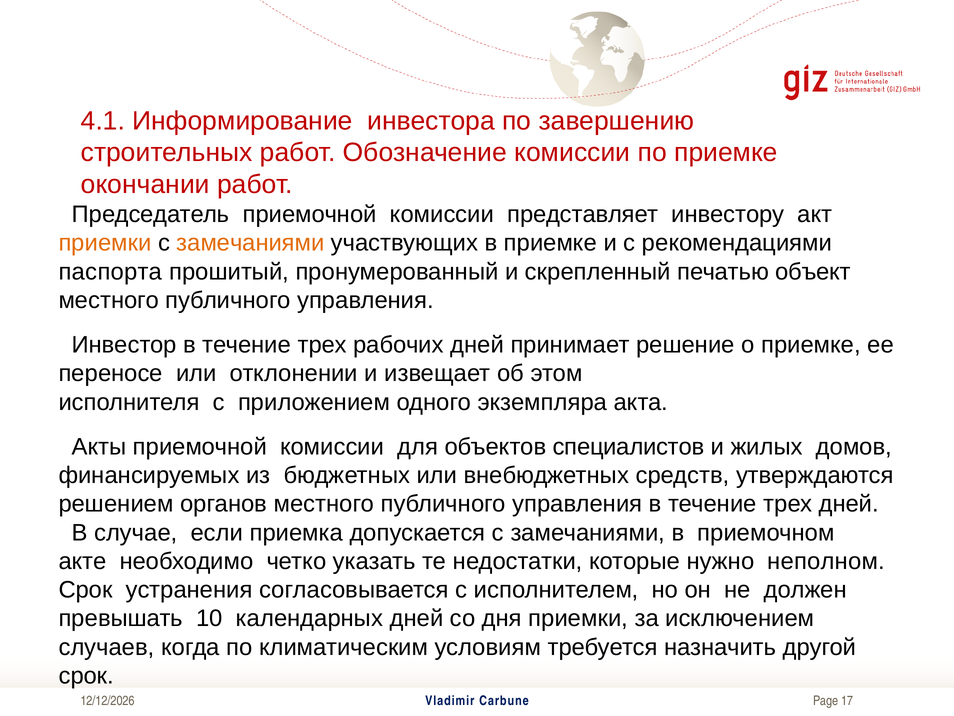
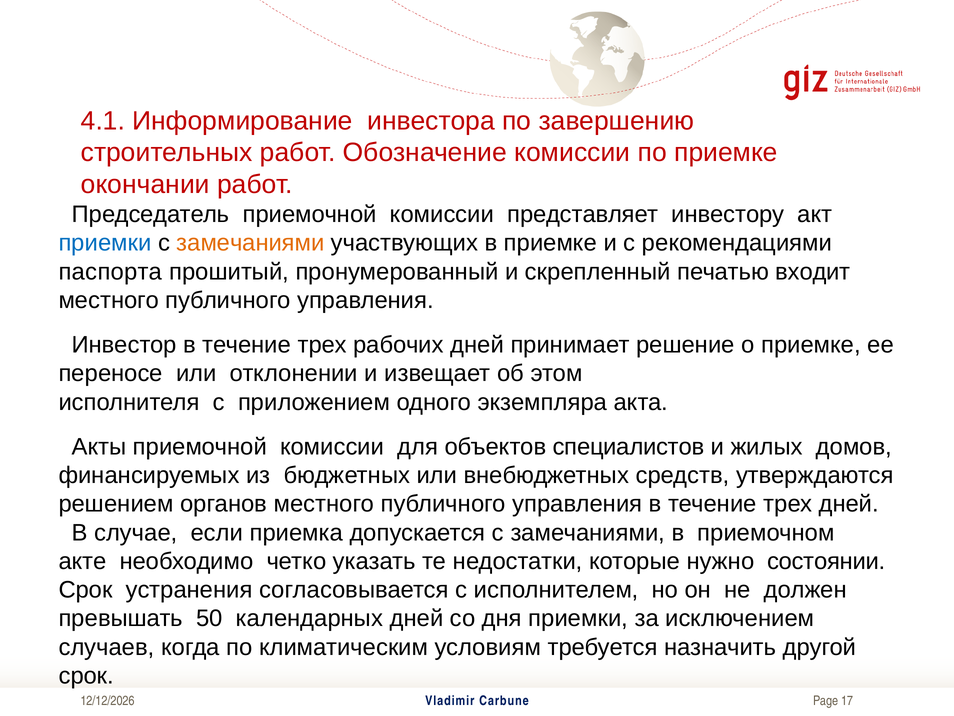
приемки colour: orange -> blue (105, 243)
объект: объект -> входит (813, 272)
неполном: неполном -> состоянии (826, 561)
10: 10 -> 50 (209, 618)
